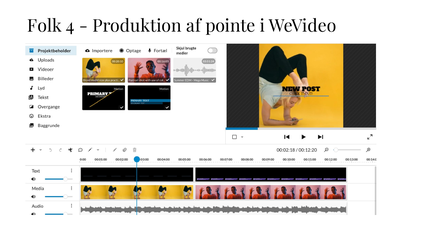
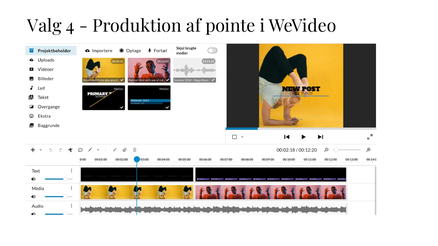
Folk: Folk -> Valg (44, 26)
